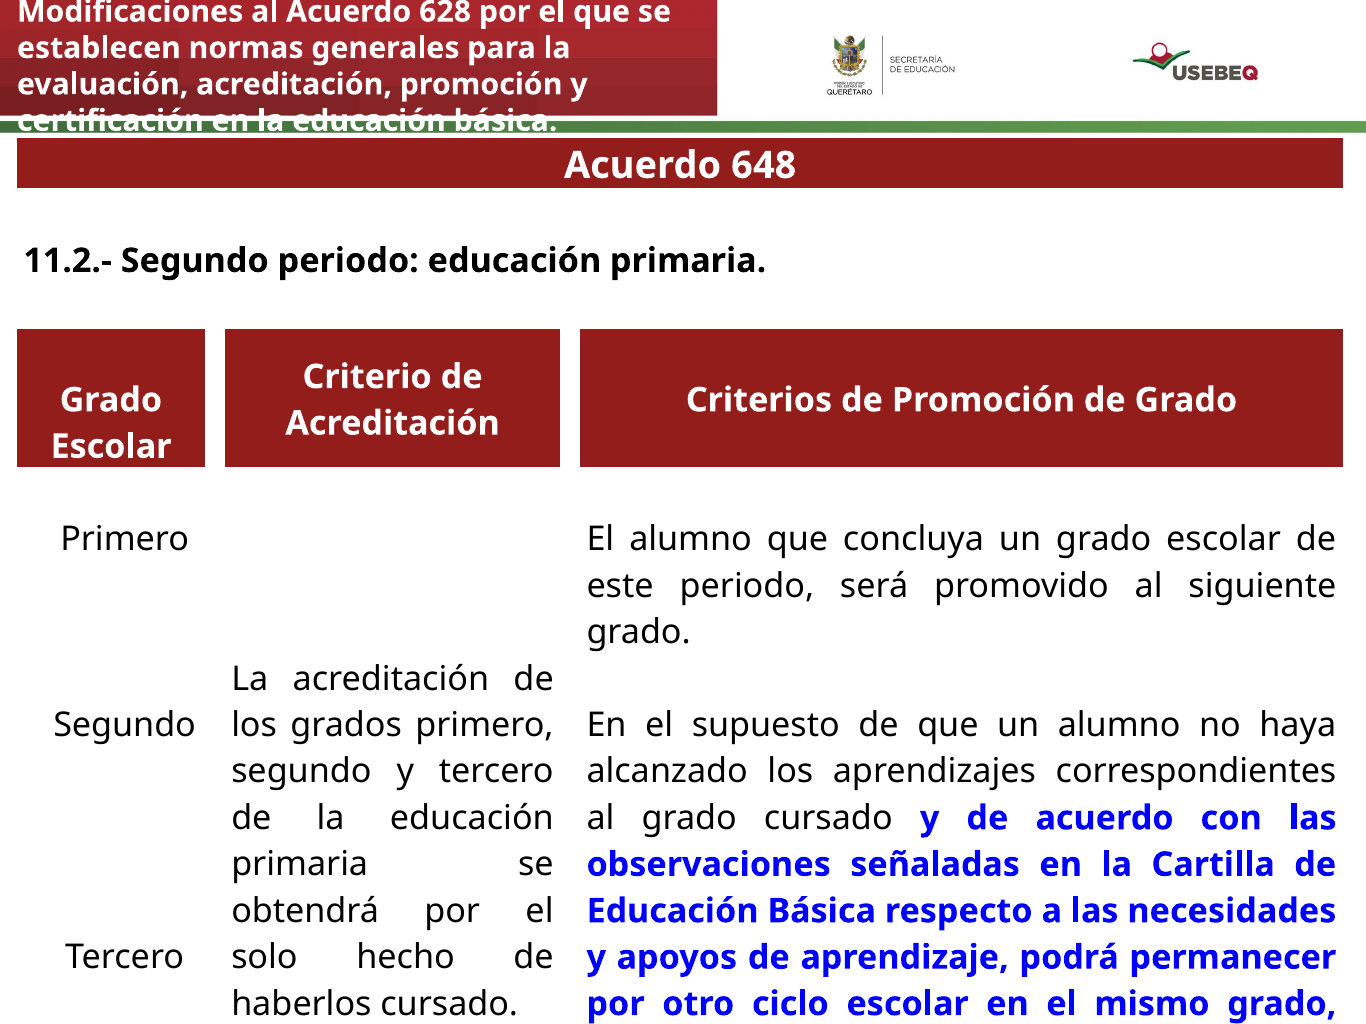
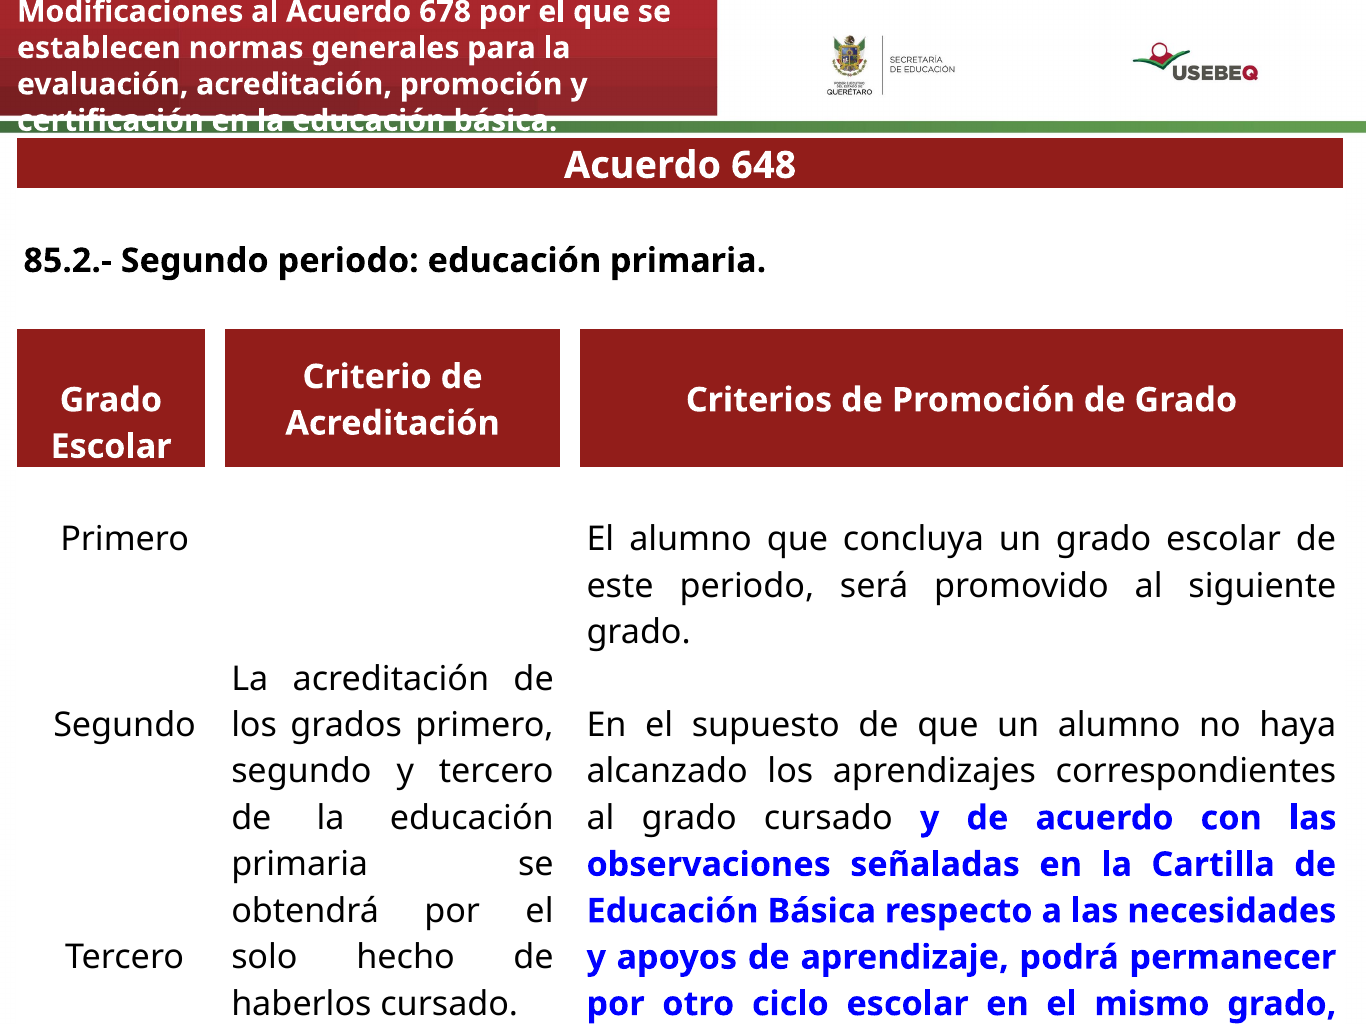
628: 628 -> 678 (445, 12)
11.2.-: 11.2.- -> 85.2.- (68, 261)
